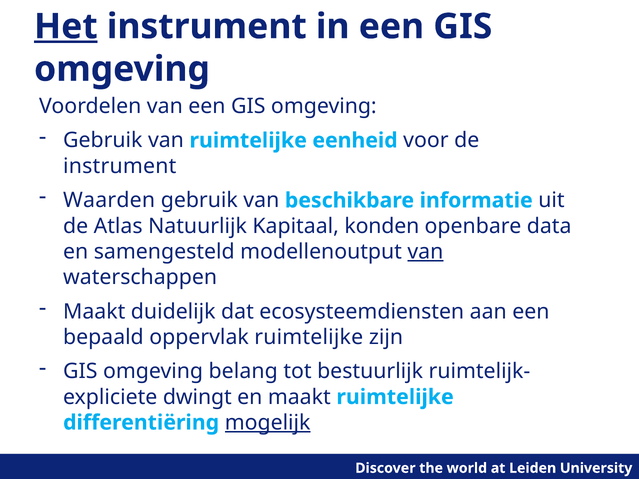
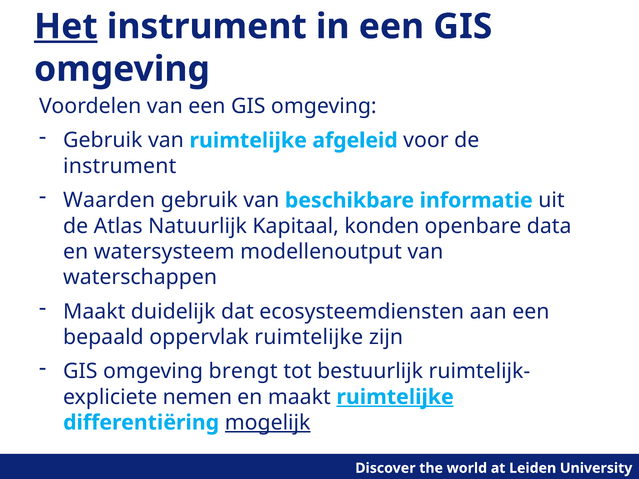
eenheid: eenheid -> afgeleid (355, 141)
samengesteld: samengesteld -> watersysteem (164, 252)
van underline: present -> none (425, 252)
belang: belang -> brengt (243, 372)
dwingt: dwingt -> nemen (197, 397)
ruimtelijke underline: none -> present (395, 397)
